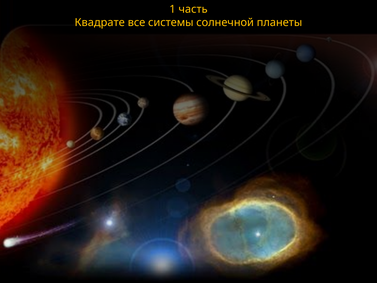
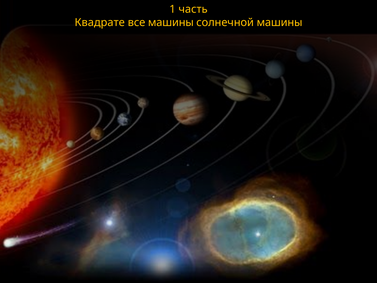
все системы: системы -> машины (171, 22)
солнечной планеты: планеты -> машины (280, 22)
